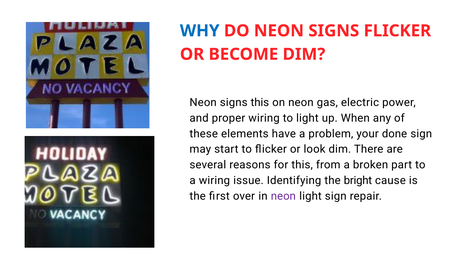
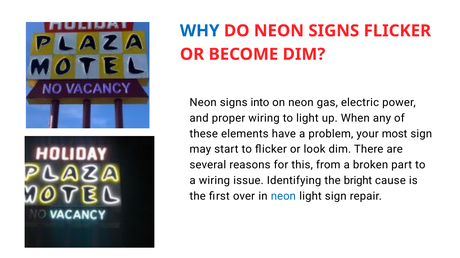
signs this: this -> into (260, 103)
done: done -> most (395, 134)
neon colour: purple -> blue (283, 197)
